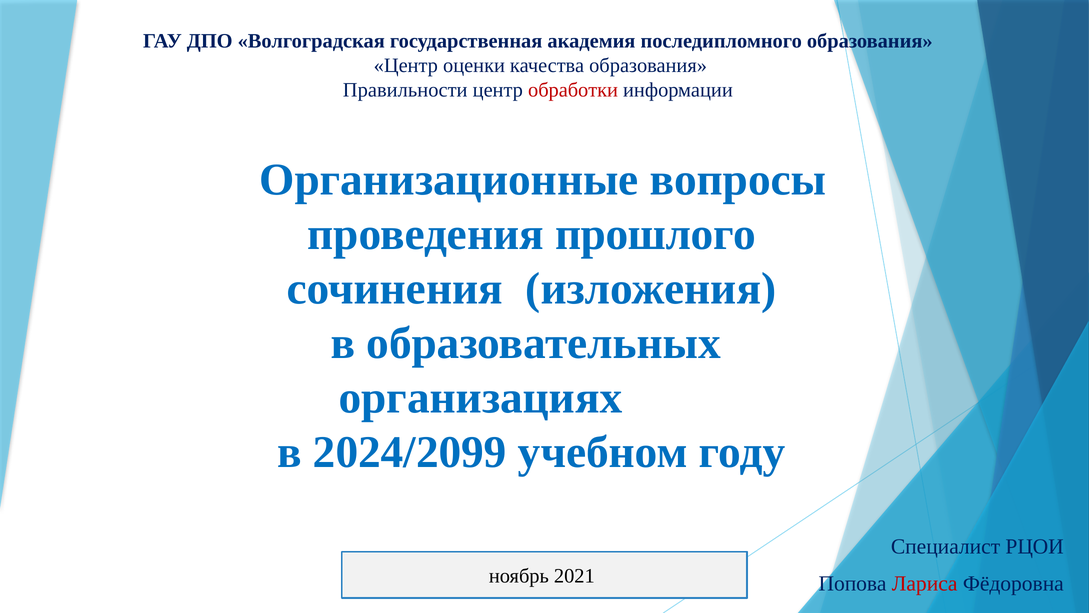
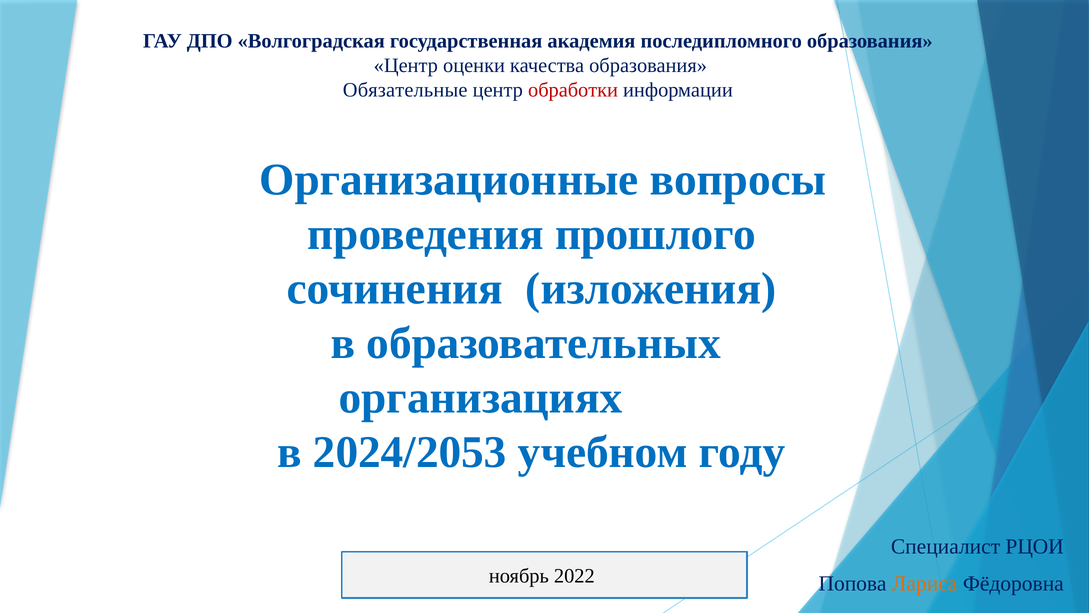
Правильности: Правильности -> Обязательные (405, 90)
2024/2099: 2024/2099 -> 2024/2053 (410, 452)
2021: 2021 -> 2022 (574, 576)
Лариса colour: red -> orange (925, 584)
